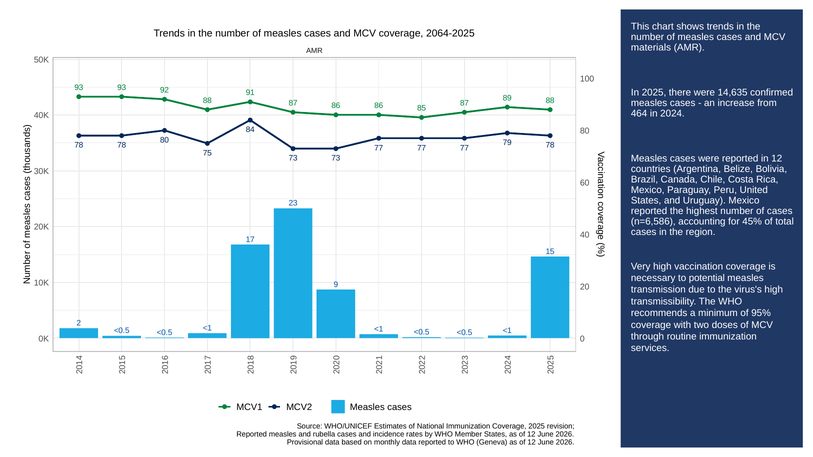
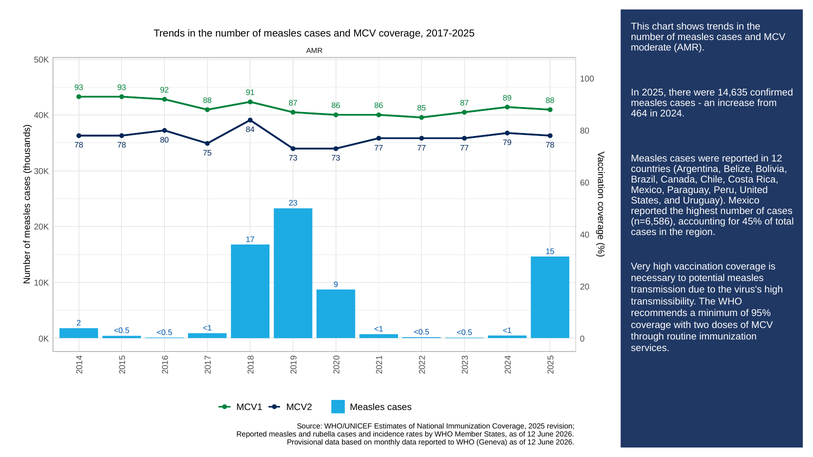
2064-2025: 2064-2025 -> 2017-2025 (450, 33)
materials: materials -> moderate (651, 48)
